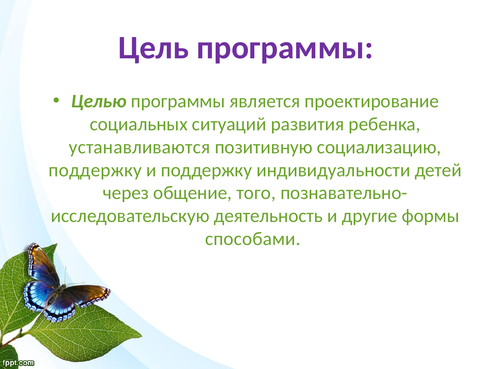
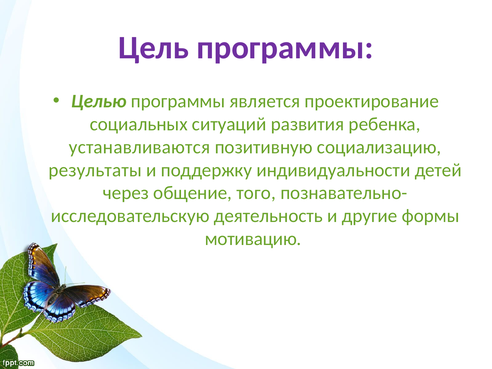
поддержку: поддержку -> результаты (95, 170)
способами: способами -> мотивацию (253, 239)
